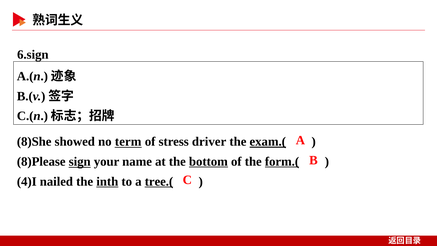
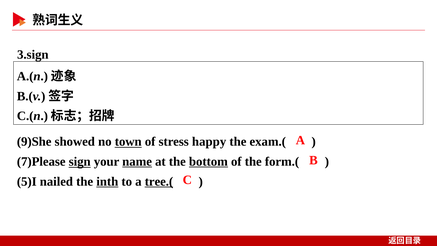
6.sign: 6.sign -> 3.sign (33, 55)
8)She: 8)She -> 9)She (34, 142)
term: term -> town (128, 142)
driver: driver -> happy (209, 142)
exam.( underline: present -> none (268, 142)
8)Please: 8)Please -> 7)Please (41, 161)
name underline: none -> present (137, 161)
form.( underline: present -> none (282, 161)
4)I: 4)I -> 5)I (27, 181)
